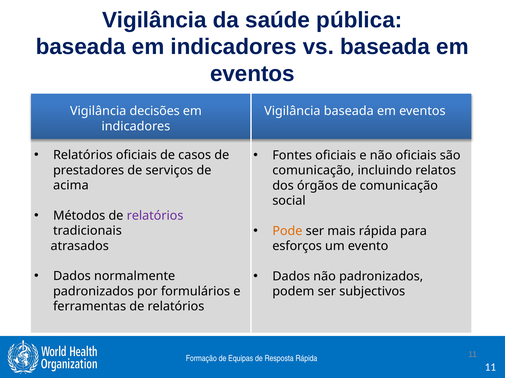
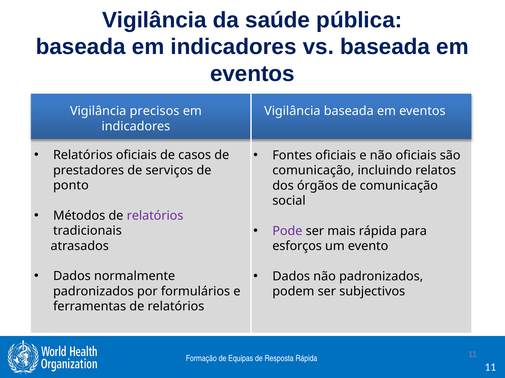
decisões: decisões -> precisos (155, 111)
acima: acima -> ponto (71, 186)
Pode colour: orange -> purple (287, 231)
